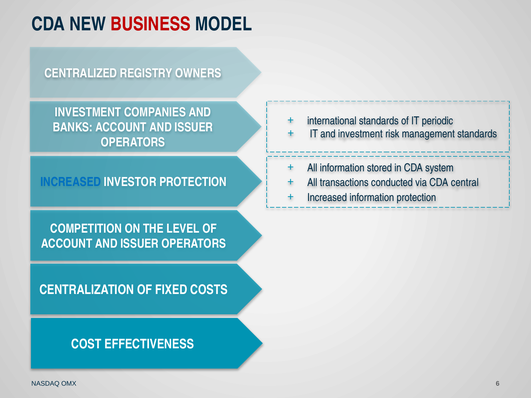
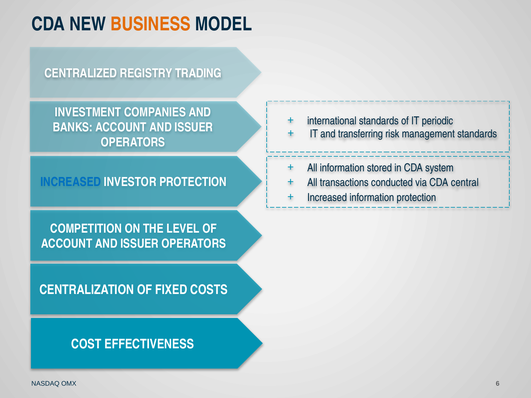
BUSINESS colour: red -> orange (151, 24)
OWNERS: OWNERS -> TRADING (198, 73)
and investment: investment -> transferring (360, 134)
